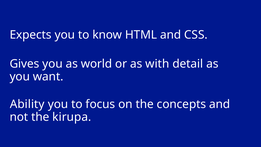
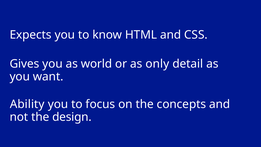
with: with -> only (157, 64)
kirupa: kirupa -> design (72, 117)
